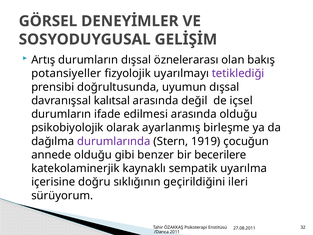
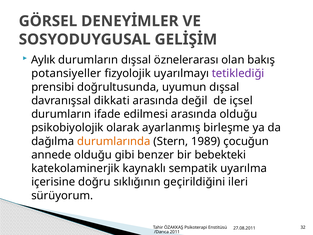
Artış: Artış -> Aylık (43, 60)
kalıtsal: kalıtsal -> dikkati (112, 100)
durumlarında colour: purple -> orange (114, 141)
1919: 1919 -> 1989 (206, 141)
becerilere: becerilere -> bebekteki (220, 155)
